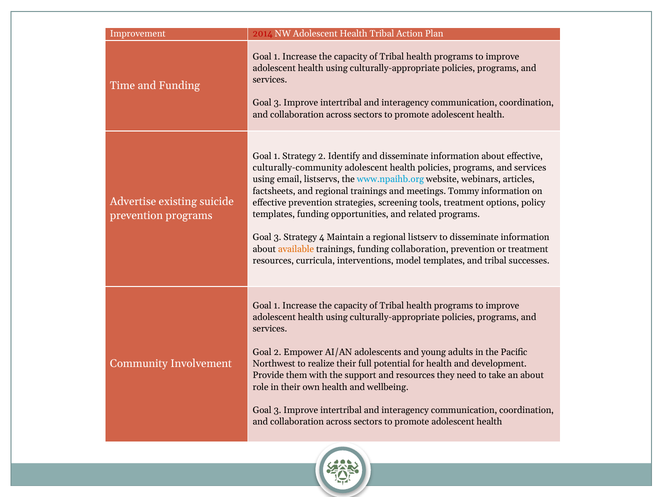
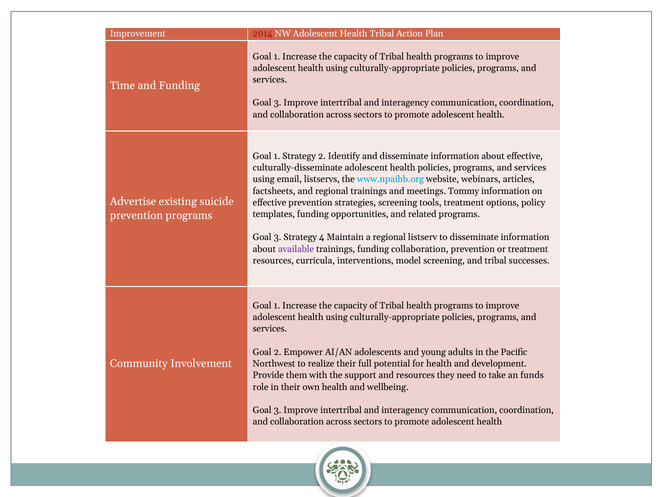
culturally-community: culturally-community -> culturally-disseminate (298, 168)
available colour: orange -> purple (296, 249)
model templates: templates -> screening (444, 261)
an about: about -> funds (532, 376)
